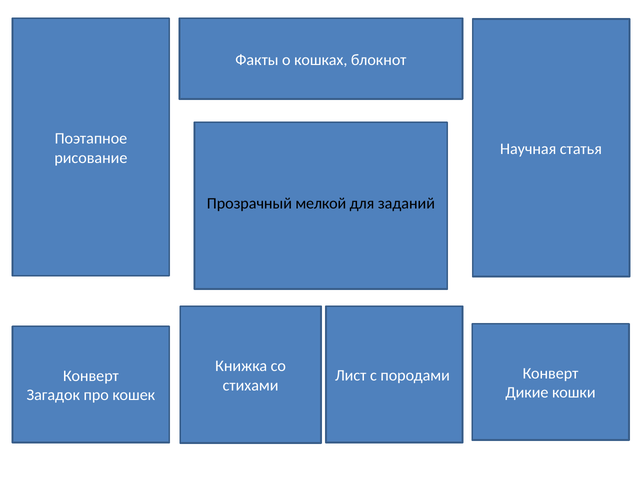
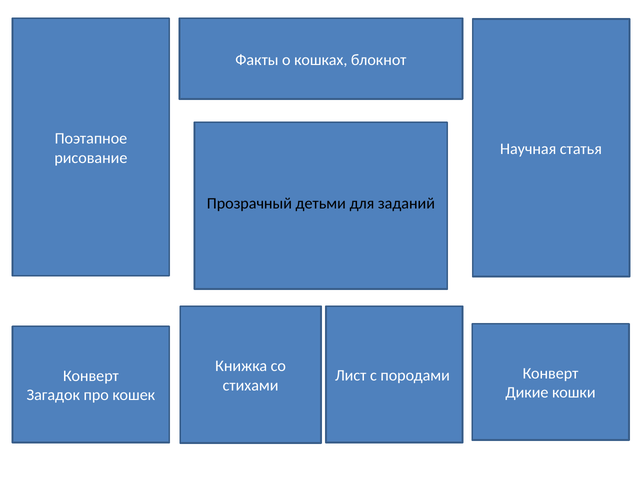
мелкой: мелкой -> детьми (321, 204)
